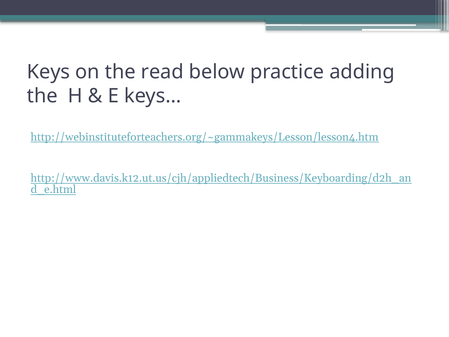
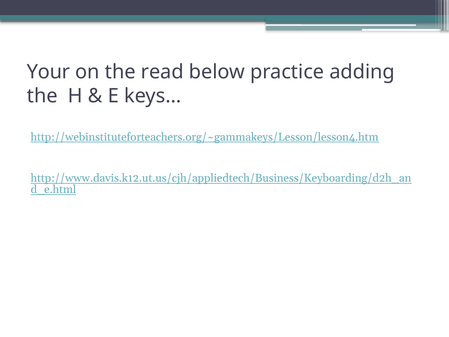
Keys: Keys -> Your (49, 72)
